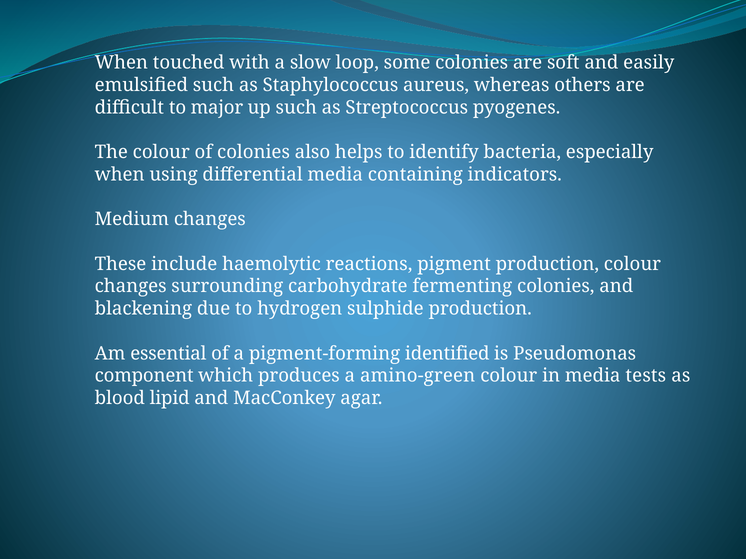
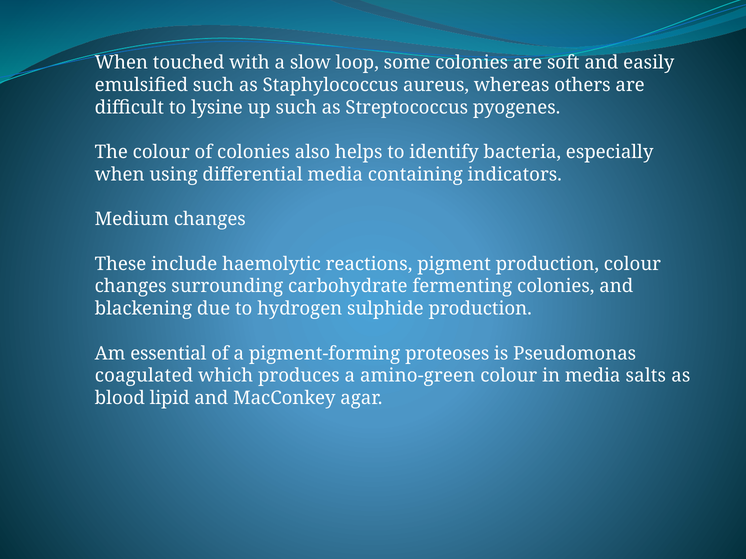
major: major -> lysine (217, 108)
identified: identified -> proteoses (447, 354)
component: component -> coagulated (144, 376)
tests: tests -> salts (646, 376)
